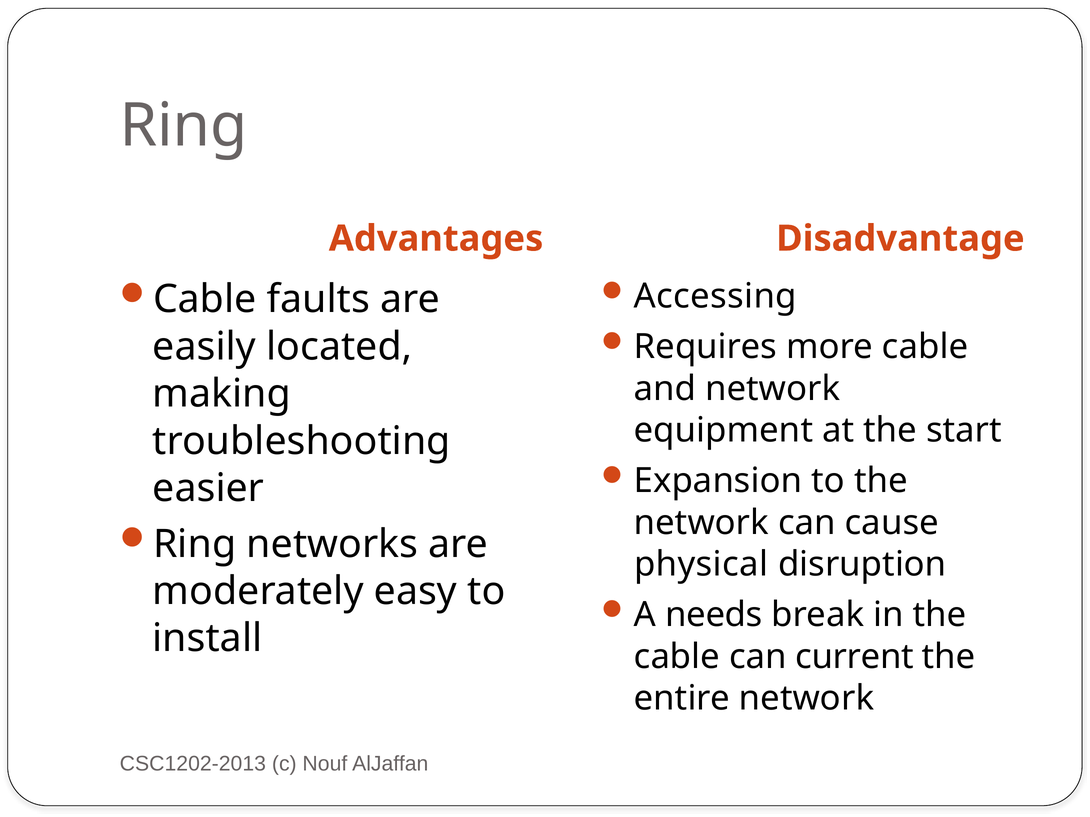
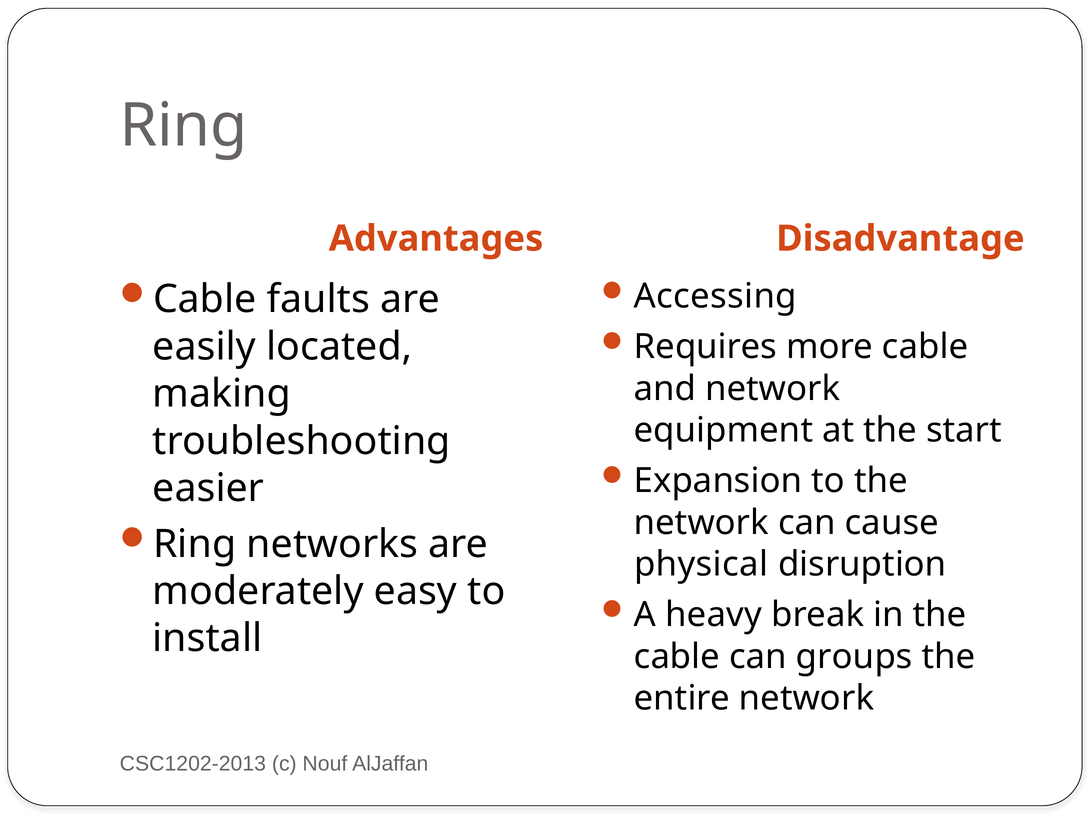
needs: needs -> heavy (714, 615)
current: current -> groups (854, 657)
